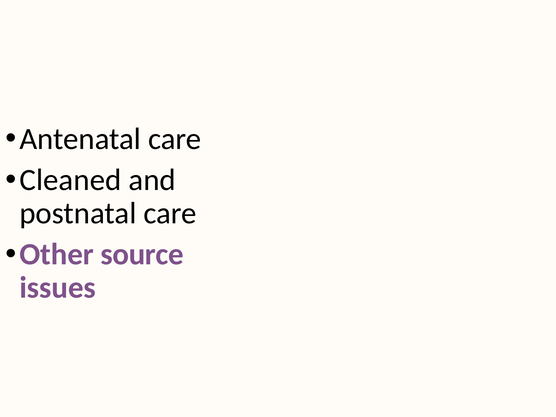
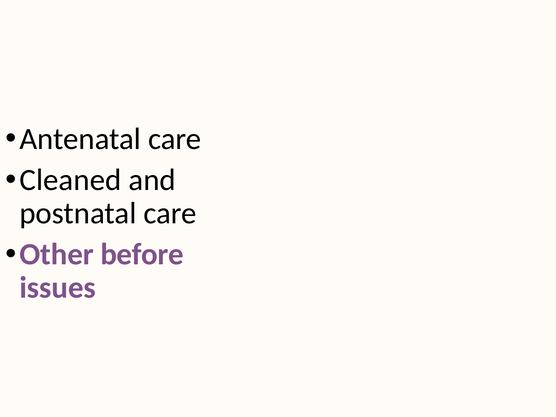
source: source -> before (142, 254)
